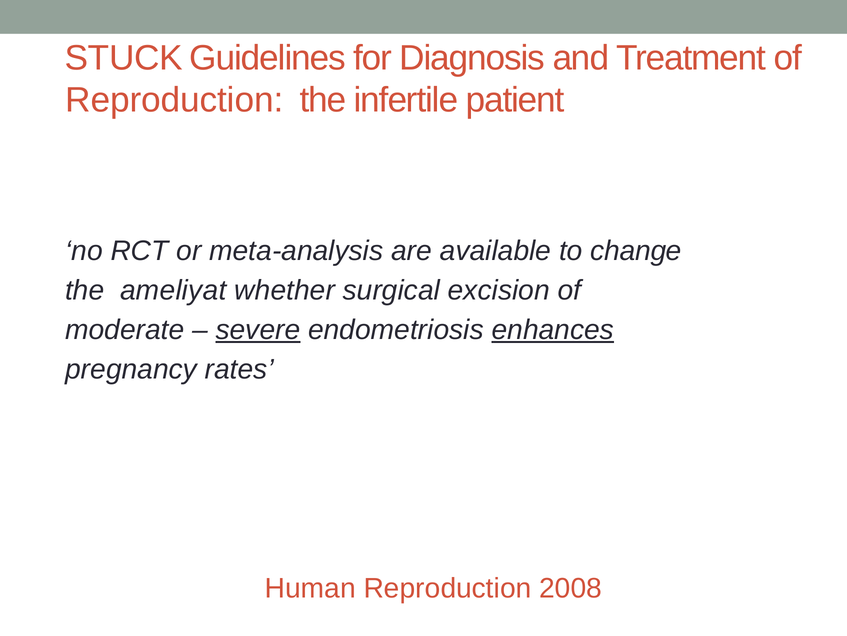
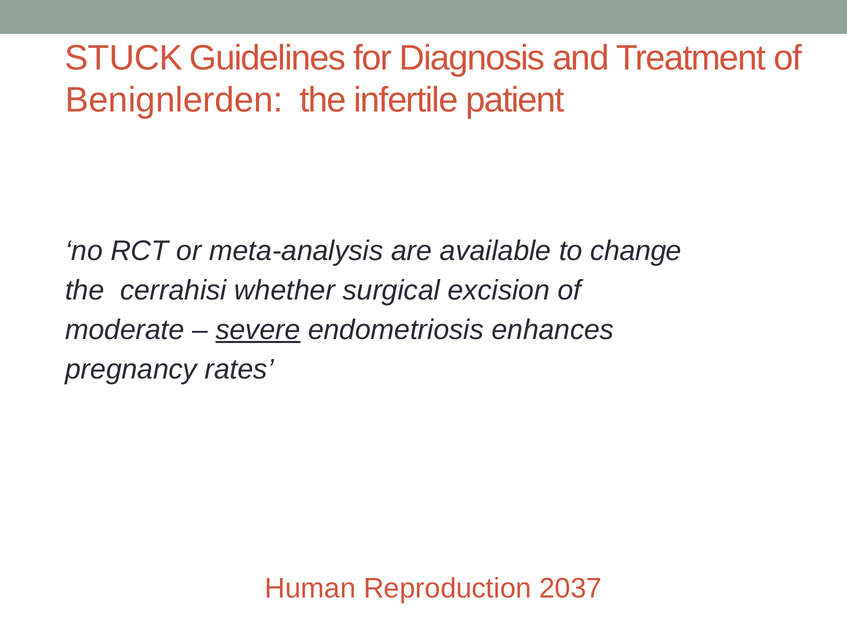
Reproduction: Reproduction -> Benignlerden (174, 100)
ameliyat: ameliyat -> cerrahisi (173, 290)
enhances underline: present -> none (553, 329)
2008: 2008 -> 2037 (571, 588)
